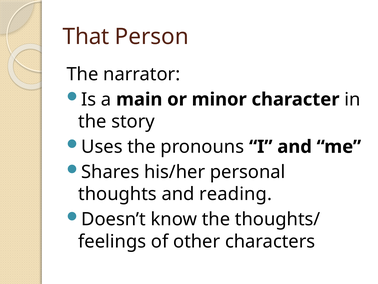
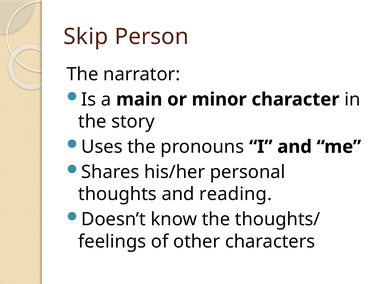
That: That -> Skip (86, 37)
